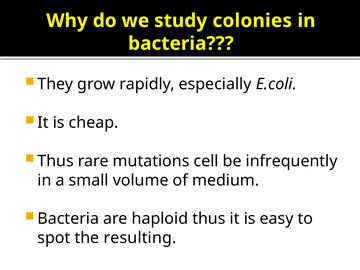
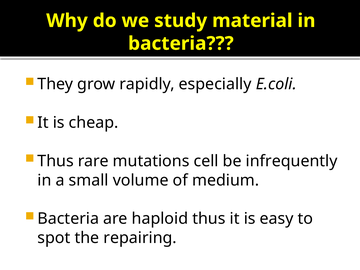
colonies: colonies -> material (252, 21)
resulting: resulting -> repairing (140, 238)
